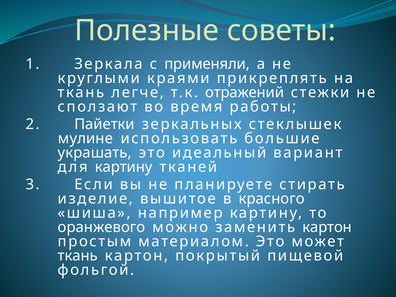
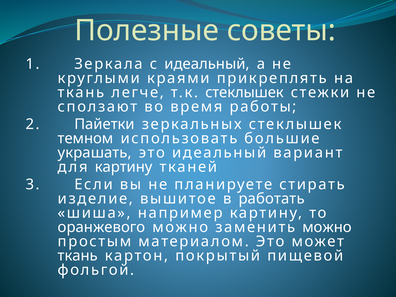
с применяли: применяли -> идеальный (207, 64)
т.к отражений: отражений -> стеклышек (245, 92)
мулине: мулине -> темном (86, 138)
красного: красного -> работать (272, 199)
заменить картон: картон -> можно (327, 227)
